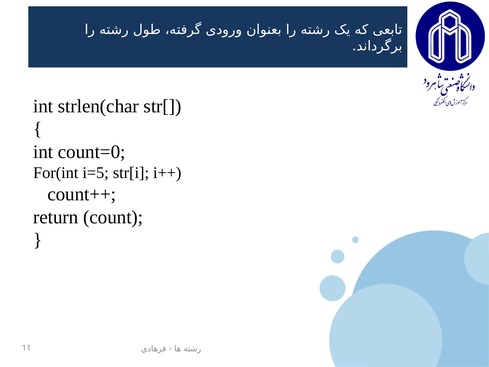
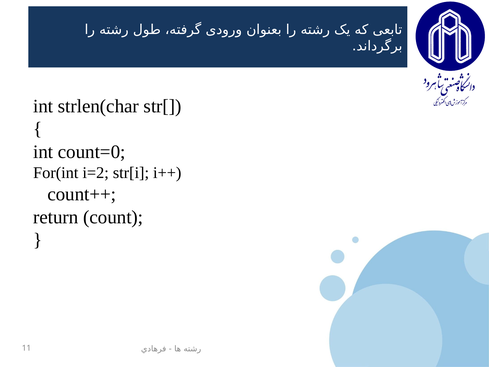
i=5: i=5 -> i=2 (96, 173)
